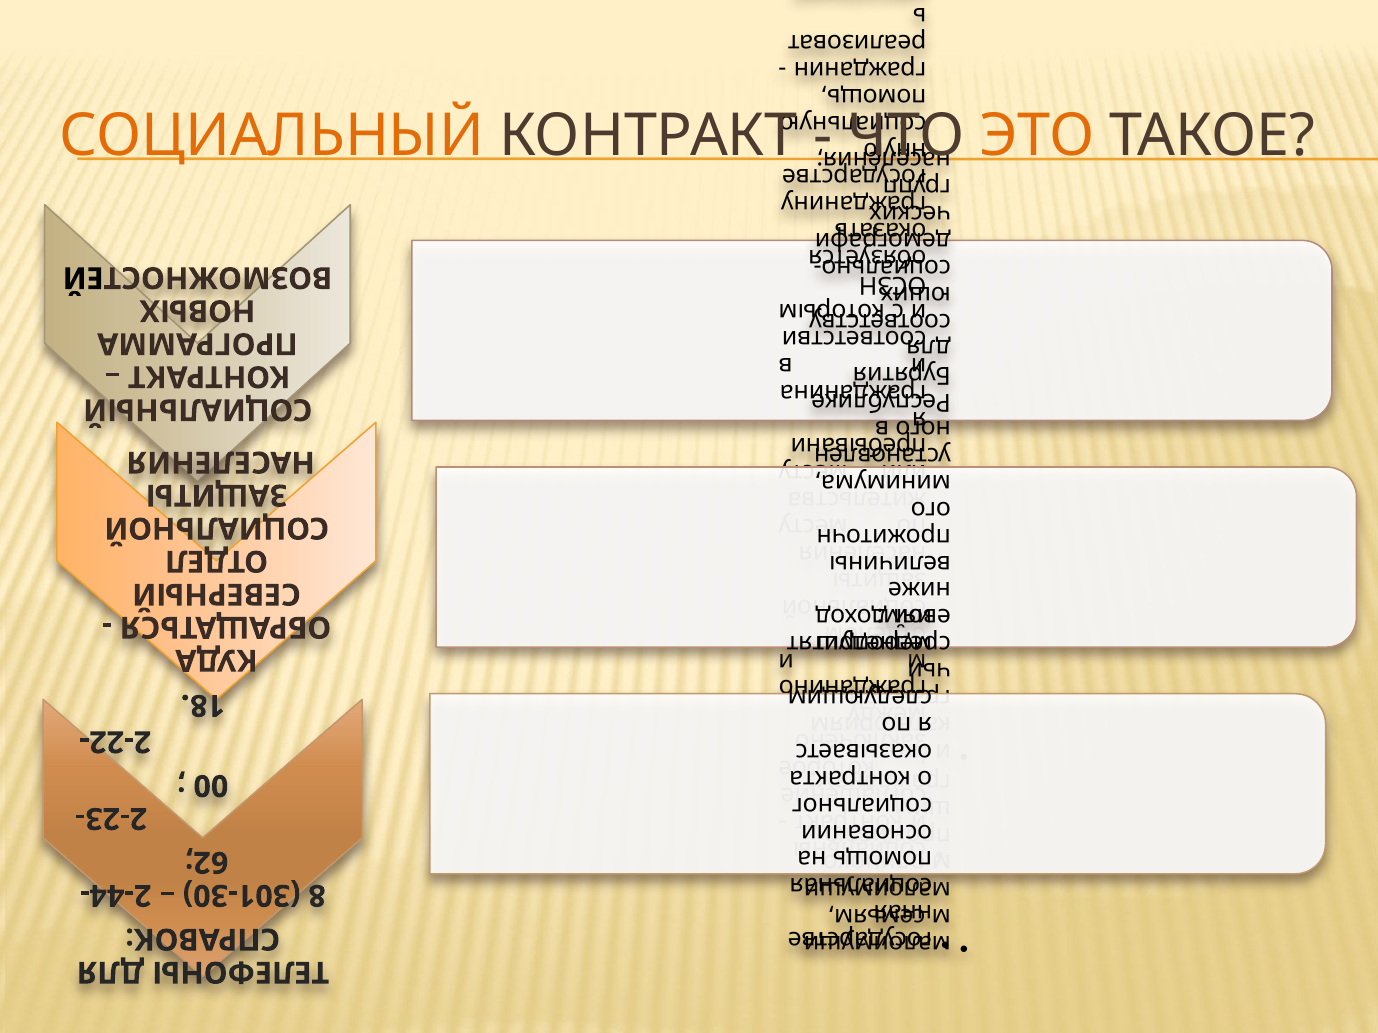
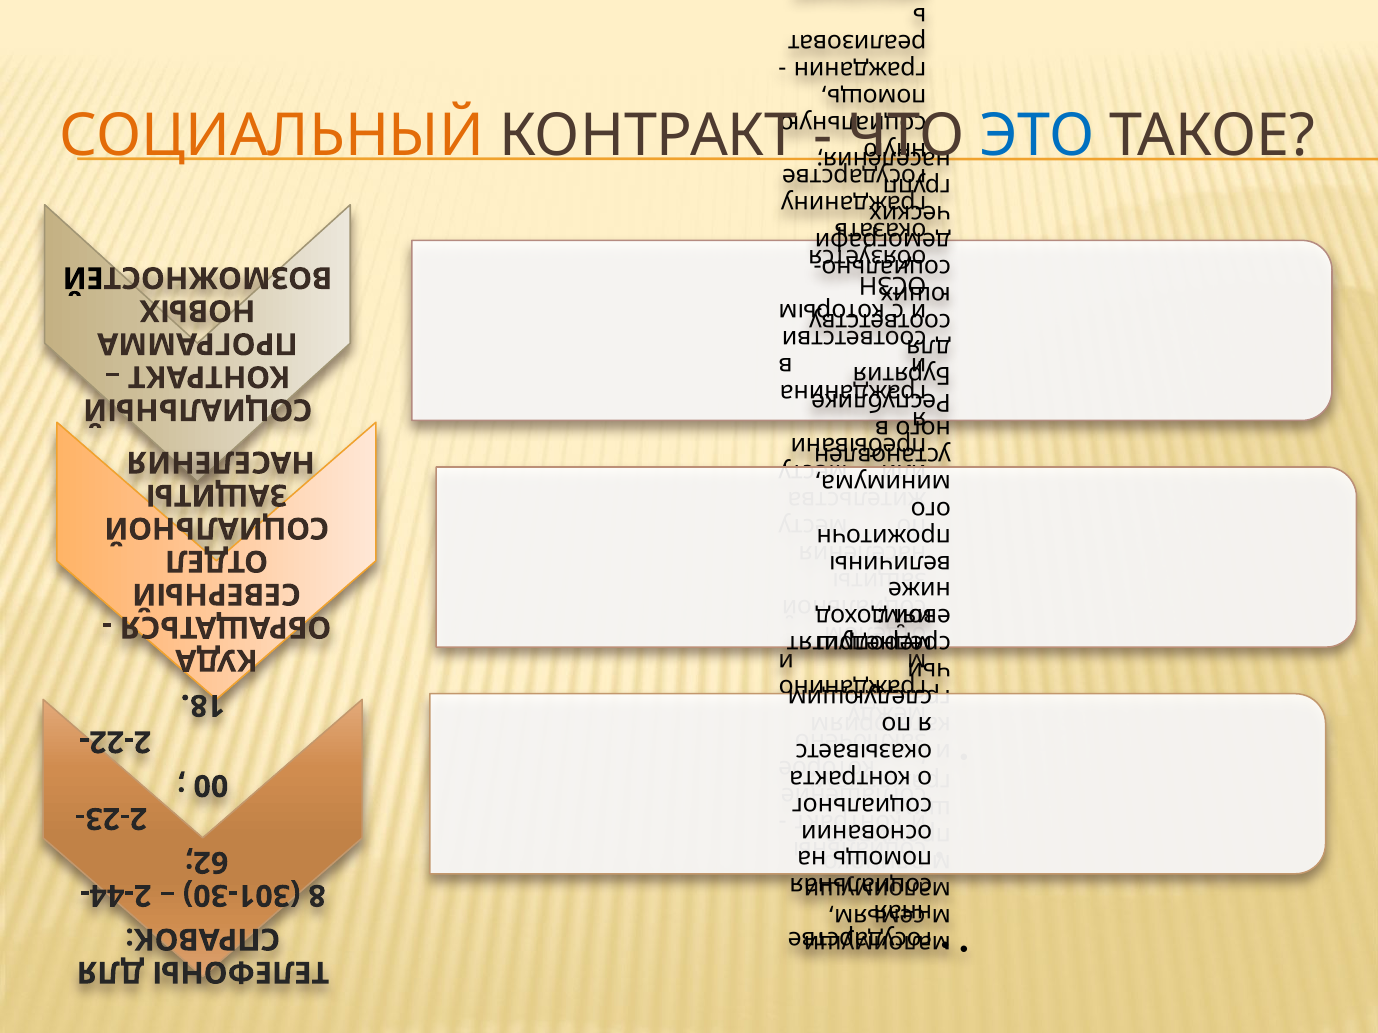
ЭТО colour: orange -> blue (1037, 136)
